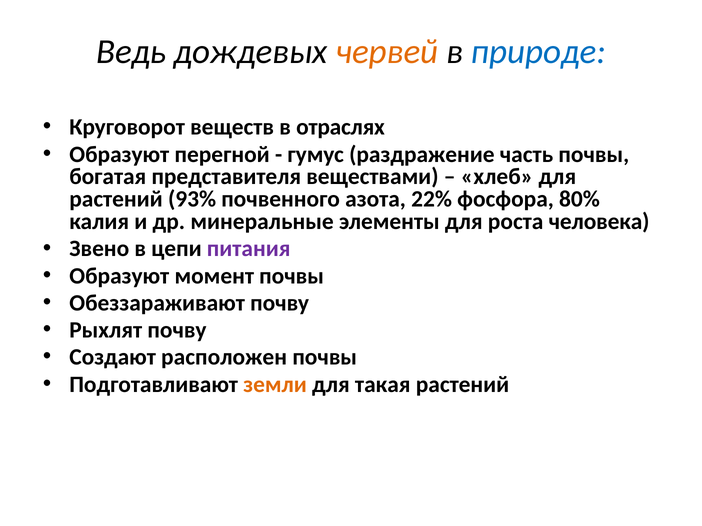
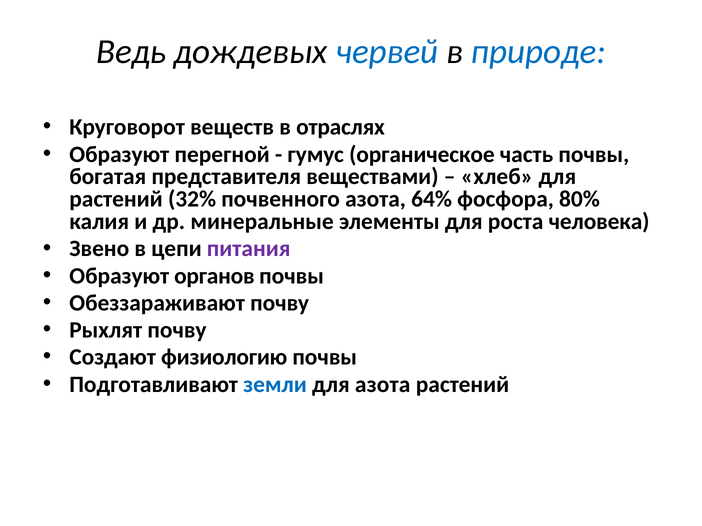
червей colour: orange -> blue (387, 52)
раздражение: раздражение -> органическое (422, 154)
93%: 93% -> 32% (192, 199)
22%: 22% -> 64% (432, 199)
момент: момент -> органов (214, 276)
расположен: расположен -> физиологию (224, 358)
земли colour: orange -> blue (275, 385)
для такая: такая -> азота (383, 385)
